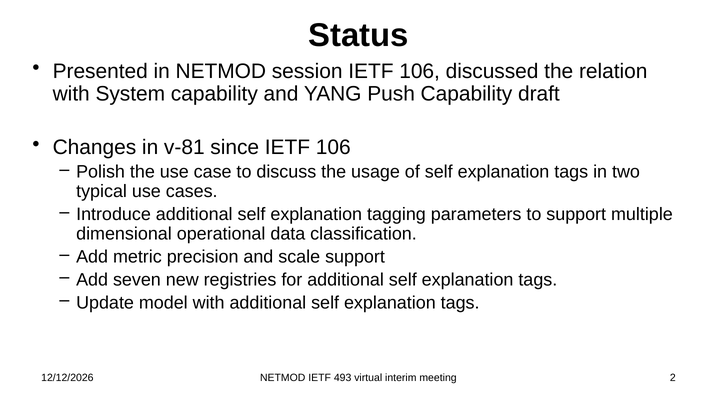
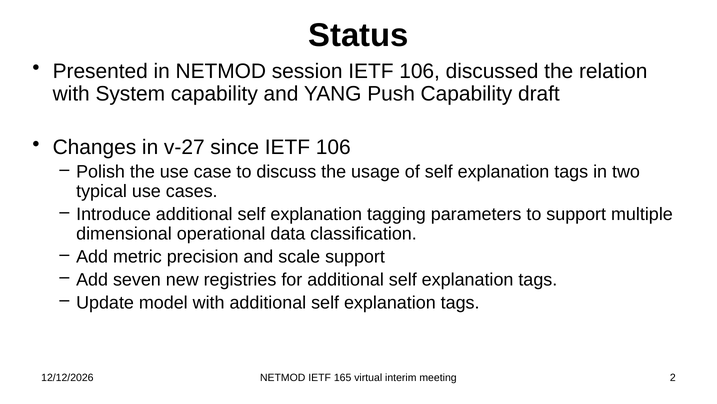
v-81: v-81 -> v-27 (184, 147)
493: 493 -> 165 (343, 377)
